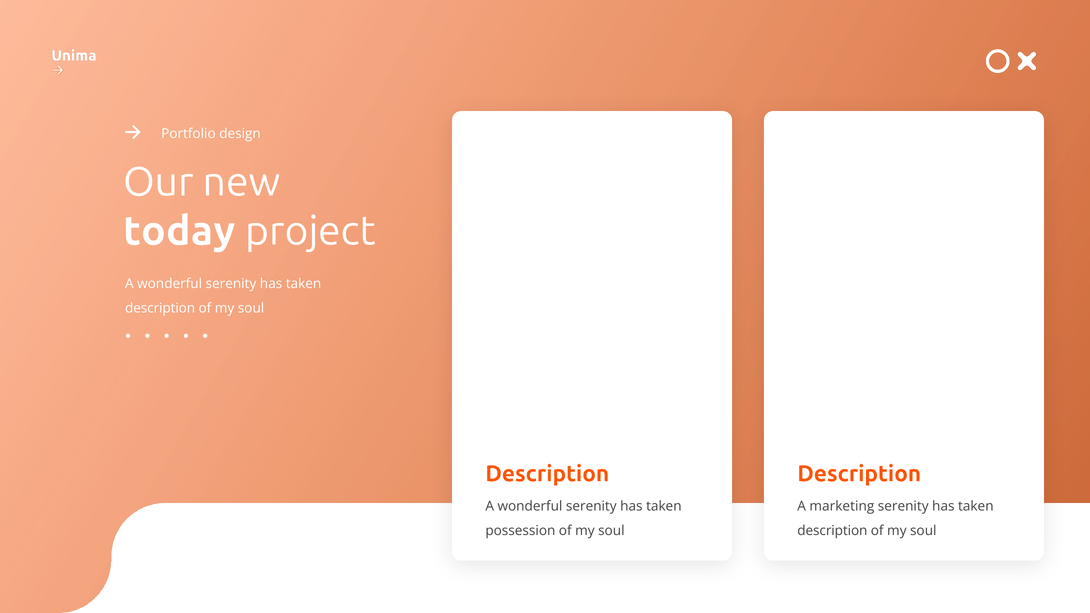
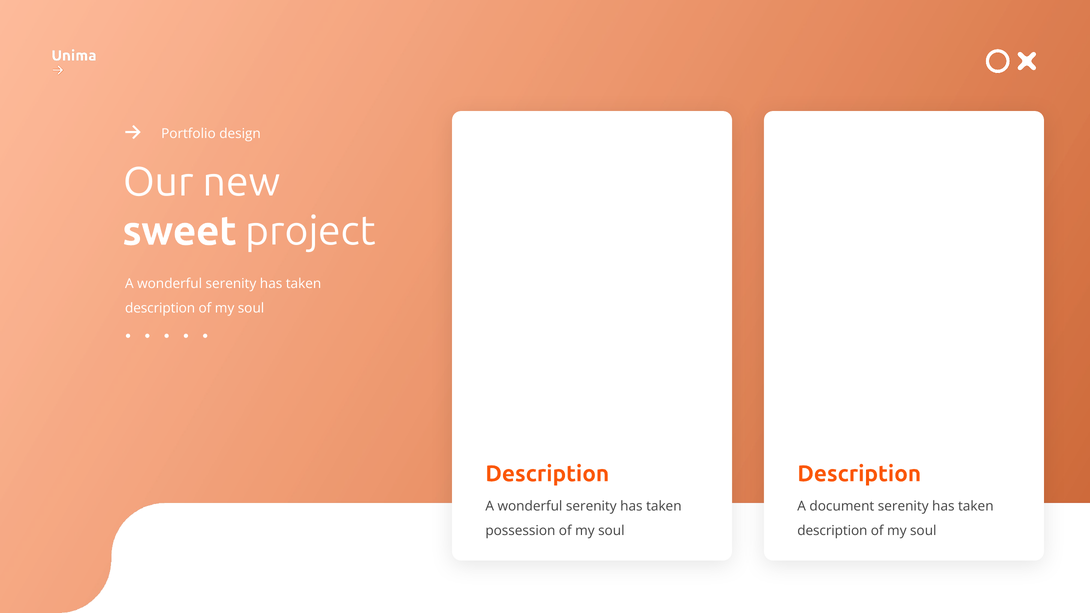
today: today -> sweet (180, 231)
marketing: marketing -> document (842, 506)
